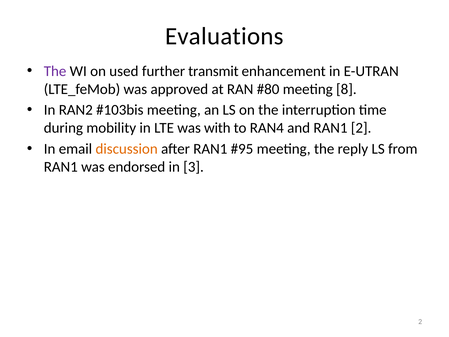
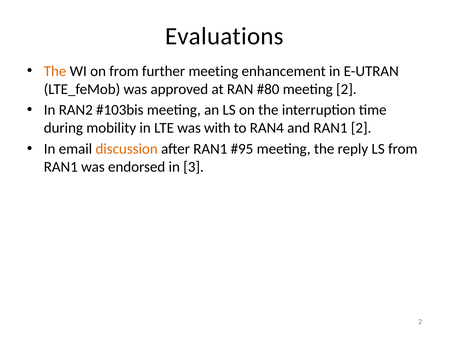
The colour: purple -> orange (55, 71)
on used: used -> from (124, 71)
further transmit: transmit -> meeting (213, 71)
meeting 8: 8 -> 2 (346, 89)
